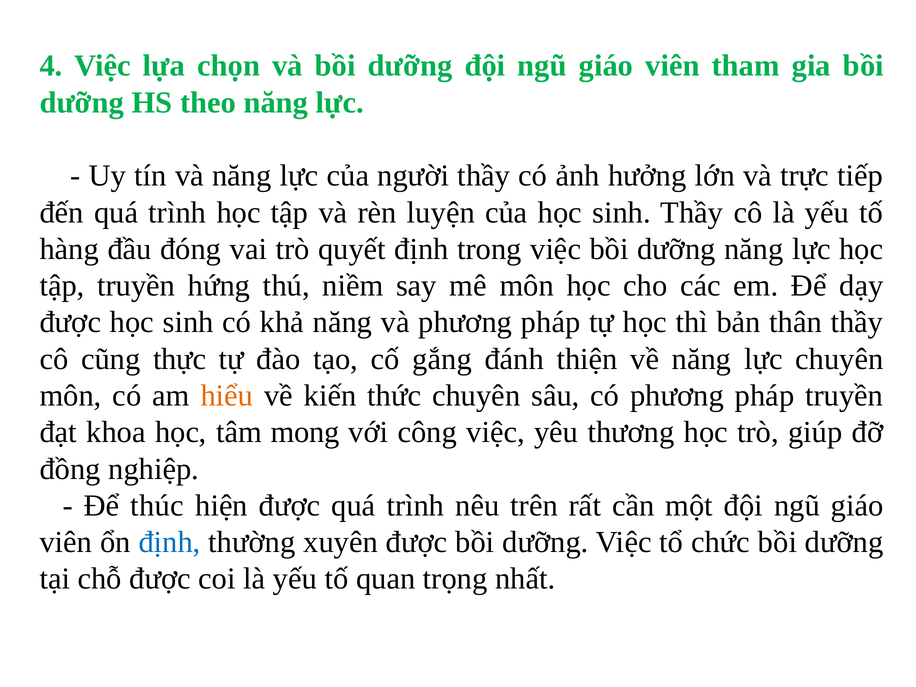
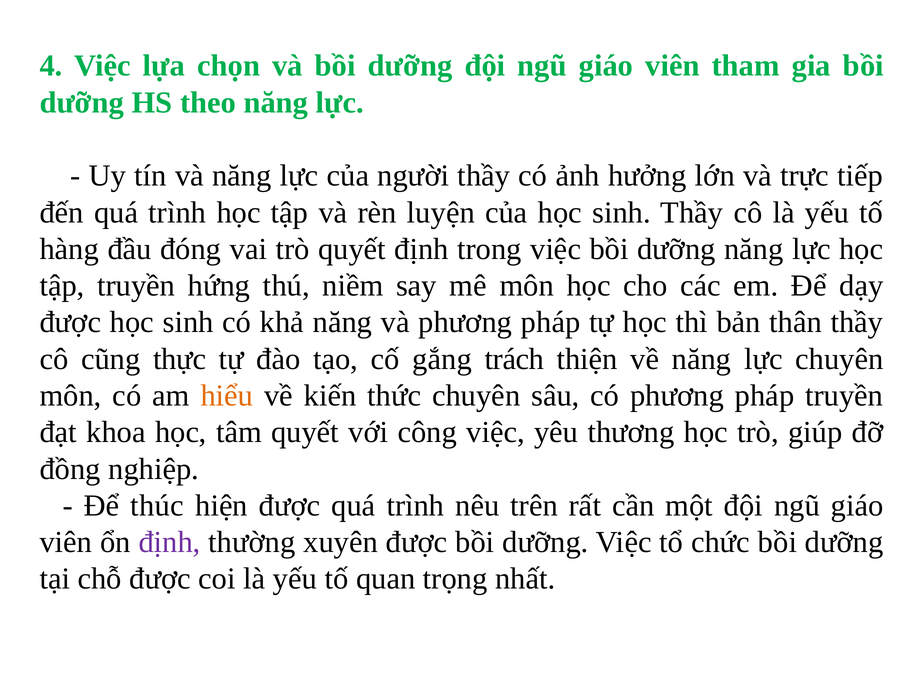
đánh: đánh -> trách (514, 359)
tâm mong: mong -> quyết (305, 432)
định colour: blue -> purple (170, 542)
